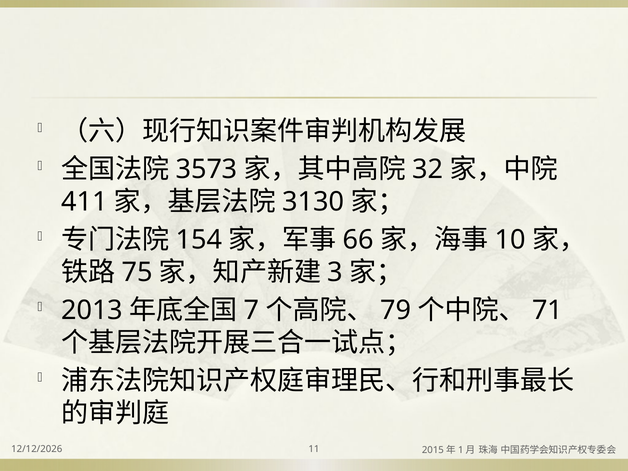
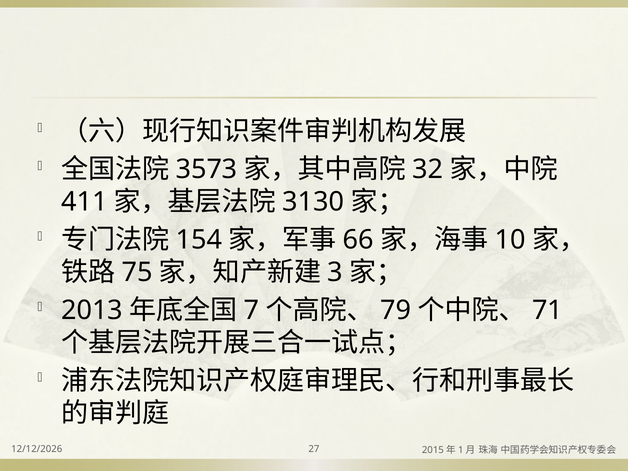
11: 11 -> 27 (314, 449)
